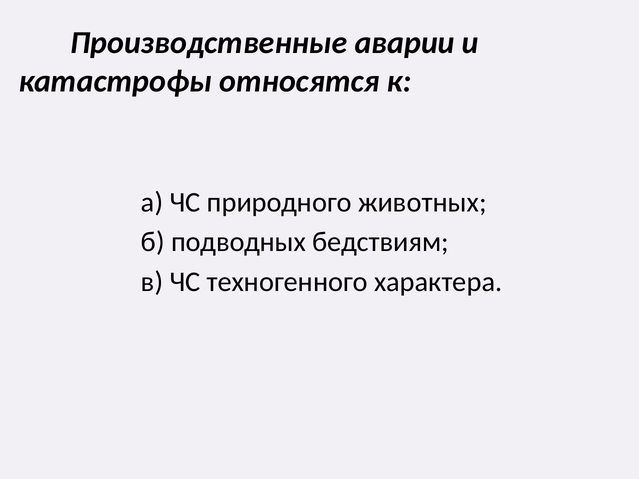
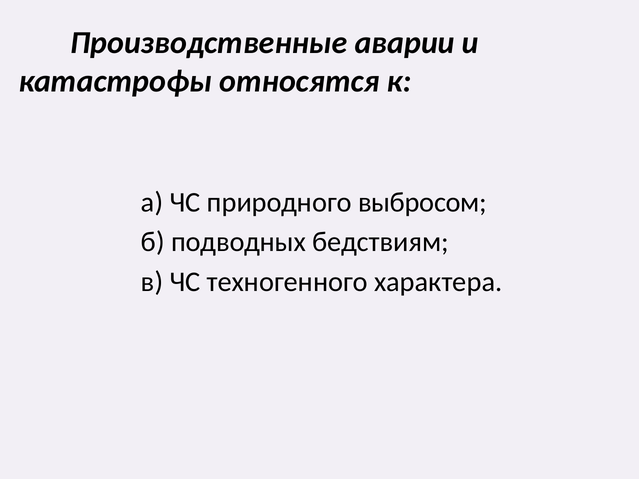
животных: животных -> выбросом (422, 202)
